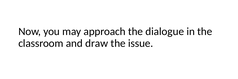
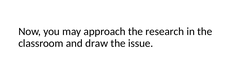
dialogue: dialogue -> research (165, 32)
